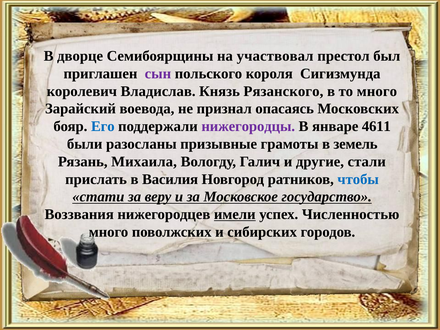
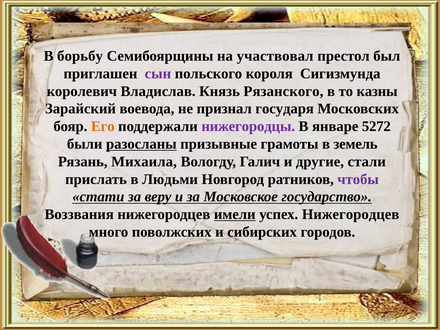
дворце: дворце -> борьбу (80, 56)
то много: много -> казны (377, 91)
опасаясь: опасаясь -> государя (285, 109)
Его colour: blue -> orange (103, 126)
4611: 4611 -> 5272 (376, 126)
разосланы underline: none -> present (141, 144)
Василия: Василия -> Людьми (170, 179)
чтобы colour: blue -> purple (358, 179)
успех Численностью: Численностью -> Нижегородцев (351, 214)
